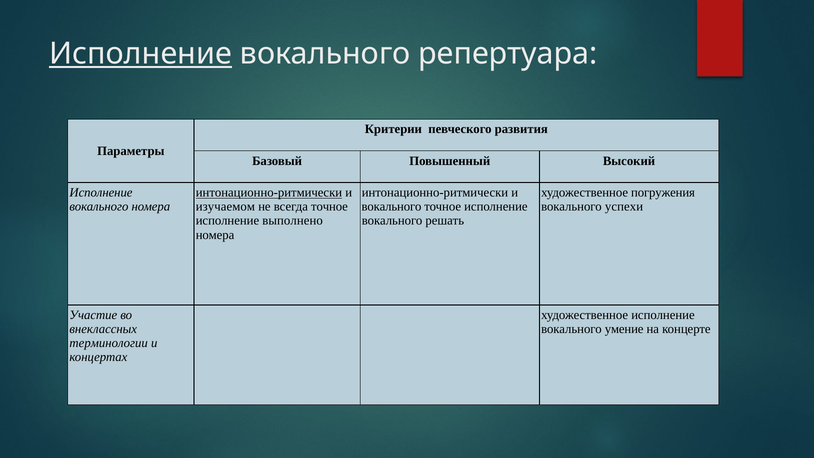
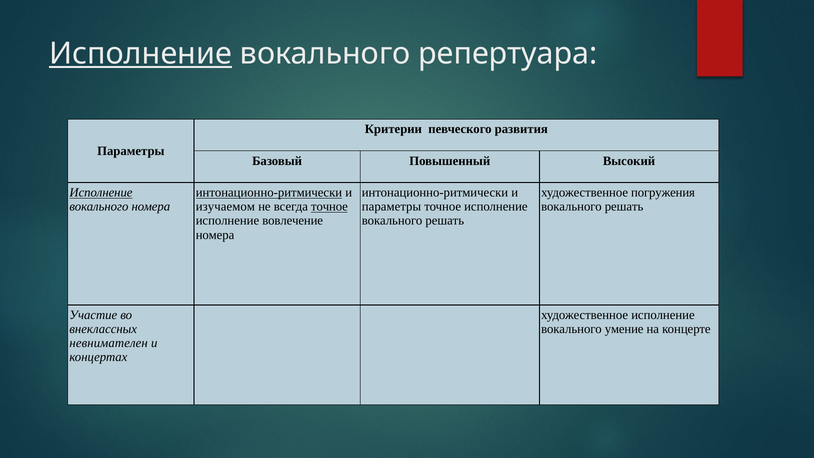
Исполнение underline: none -> present (101, 193)
точное underline: none -> present (329, 207)
вокального: вокального -> параметры (391, 207)
успехи: успехи -> решать (624, 207)
выполнено: выполнено -> вовлечение (293, 221)
терминологии: терминологии -> невнимателен (109, 343)
